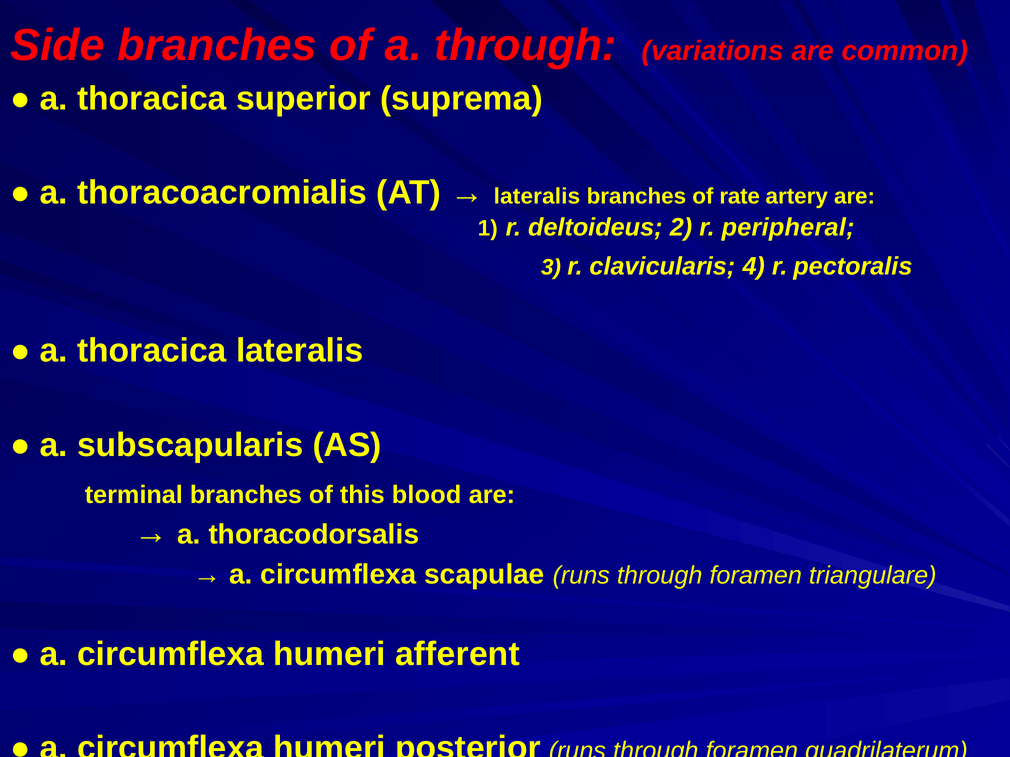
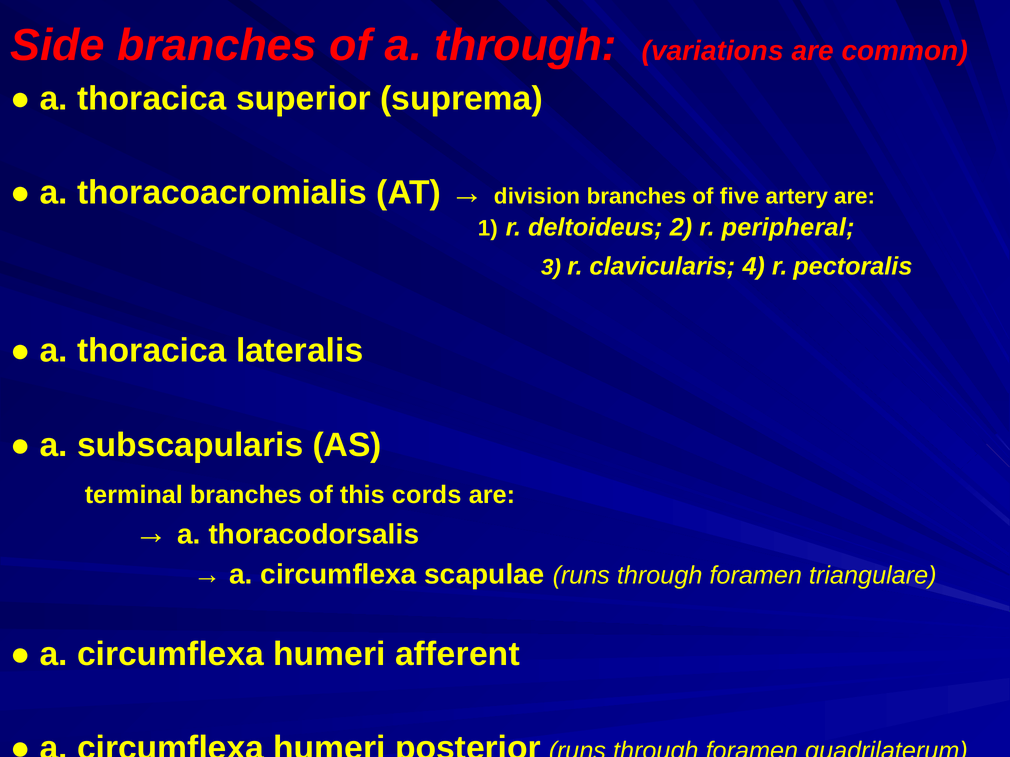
lateralis: lateralis -> division (537, 197)
rate: rate -> five (739, 197)
blood: blood -> cords (427, 495)
